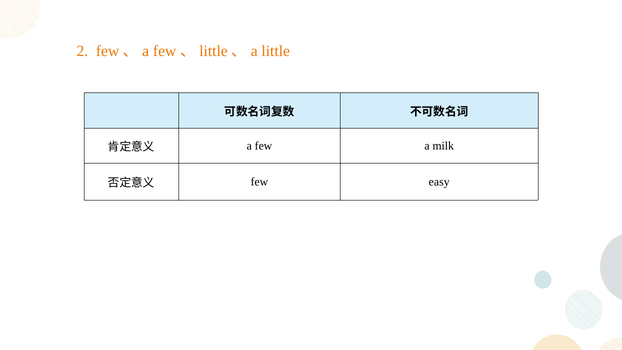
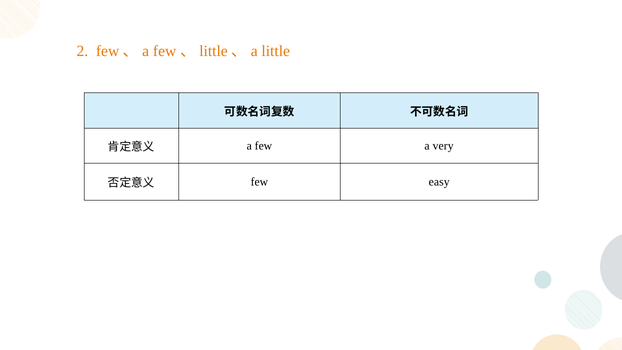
milk: milk -> very (443, 146)
